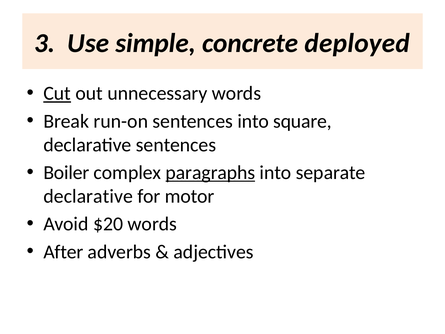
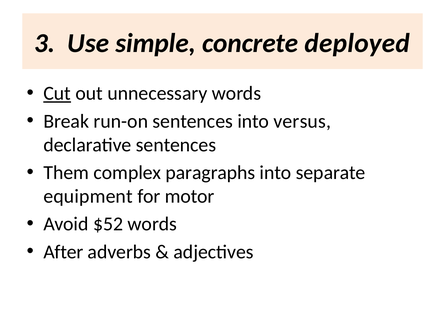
square: square -> versus (302, 121)
Boiler: Boiler -> Them (66, 172)
paragraphs underline: present -> none (210, 172)
declarative: declarative -> equipment (88, 196)
$20: $20 -> $52 (108, 224)
